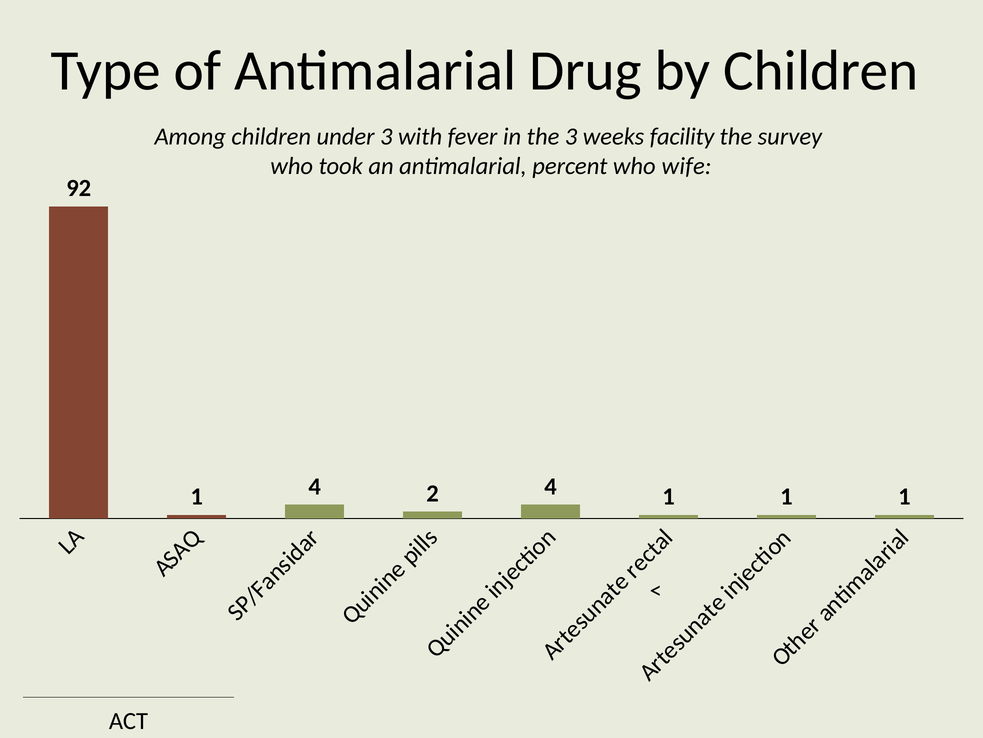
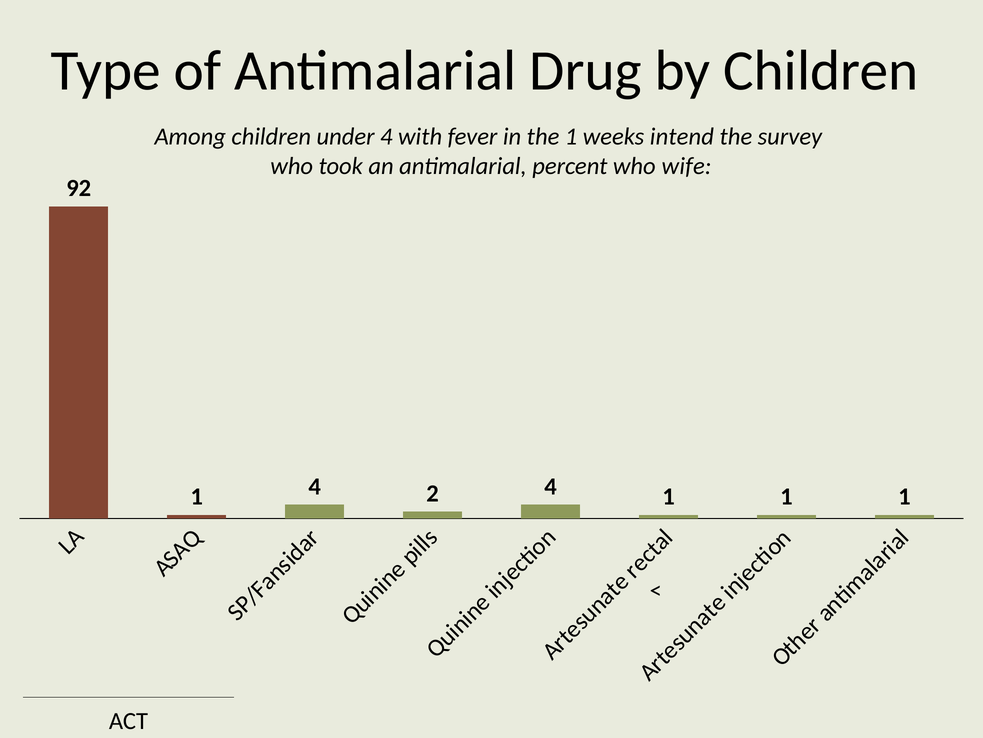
under 3: 3 -> 4 (386, 136)
the 3: 3 -> 1 (571, 136)
facility: facility -> intend (682, 136)
